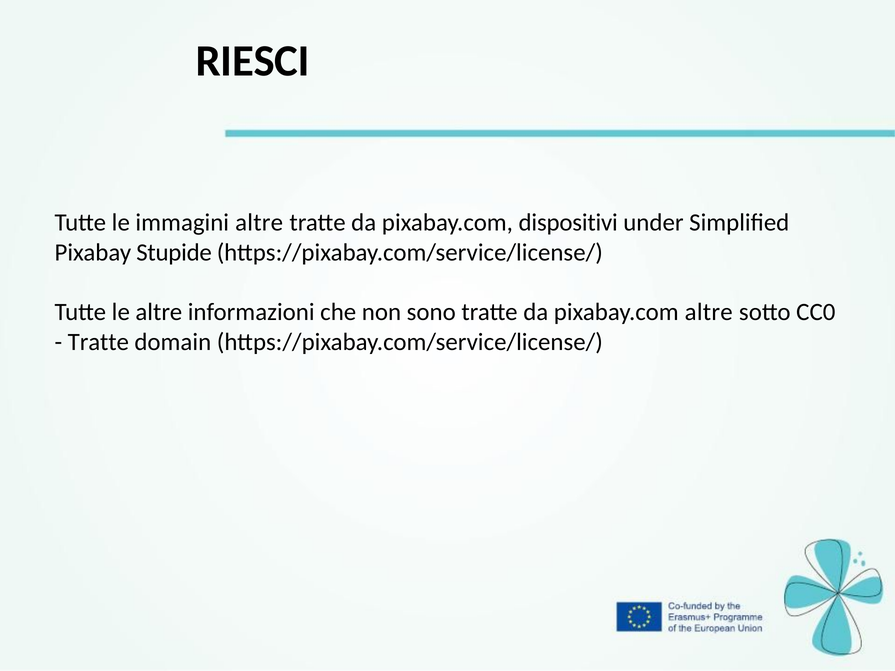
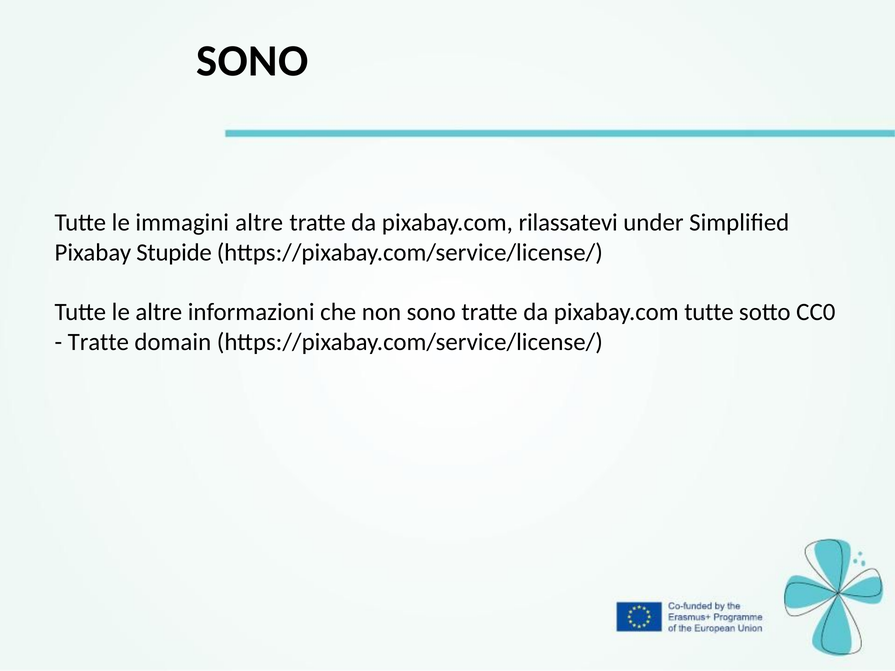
RIESCI: RIESCI -> SONO (252, 61)
dispositivi: dispositivi -> rilassatevi (568, 223)
pixabay.com altre: altre -> tutte (709, 312)
